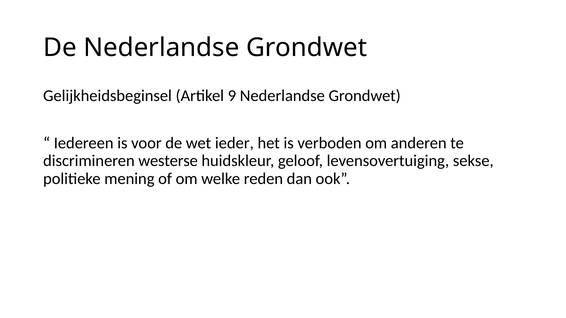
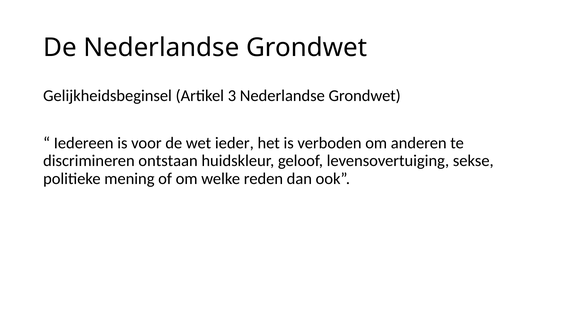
9: 9 -> 3 (232, 96)
westerse: westerse -> ontstaan (168, 161)
